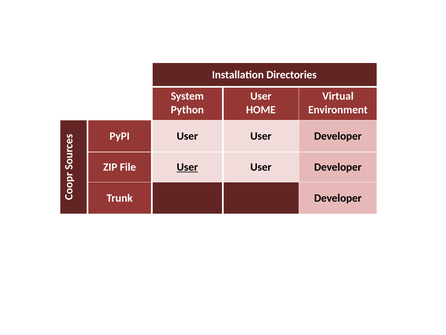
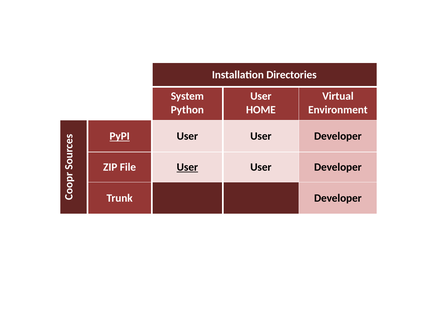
PyPI underline: none -> present (120, 136)
